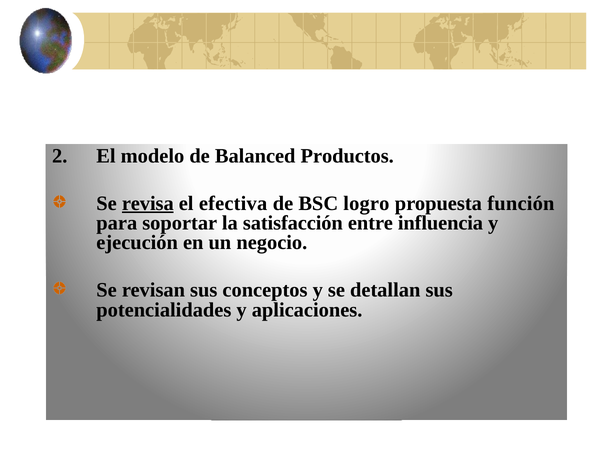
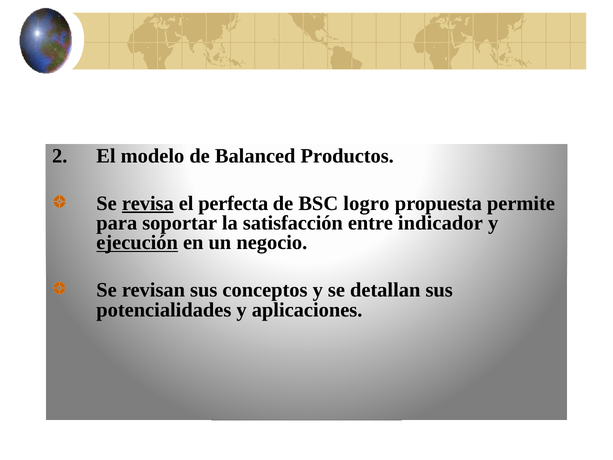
efectiva: efectiva -> perfecta (233, 203)
función: función -> permite (521, 203)
influencia: influencia -> indicador (440, 223)
ejecución underline: none -> present (137, 243)
